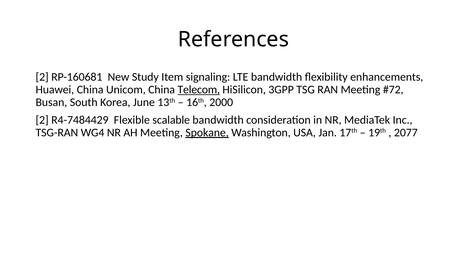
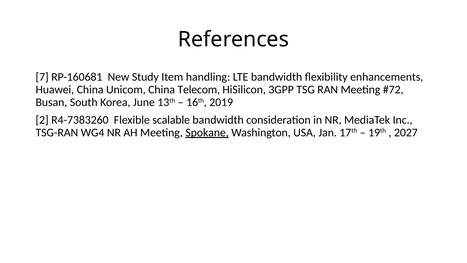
2: 2 -> 7 (42, 77)
signaling: signaling -> handling (208, 77)
Telecom underline: present -> none (199, 90)
2000: 2000 -> 2019 (221, 102)
R4-7484429: R4-7484429 -> R4-7383260 (80, 120)
2077: 2077 -> 2027 (406, 132)
